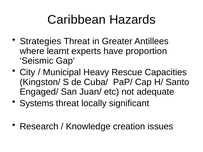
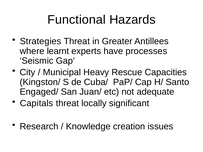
Caribbean: Caribbean -> Functional (77, 20)
proportion: proportion -> processes (146, 51)
Systems: Systems -> Capitals (37, 103)
